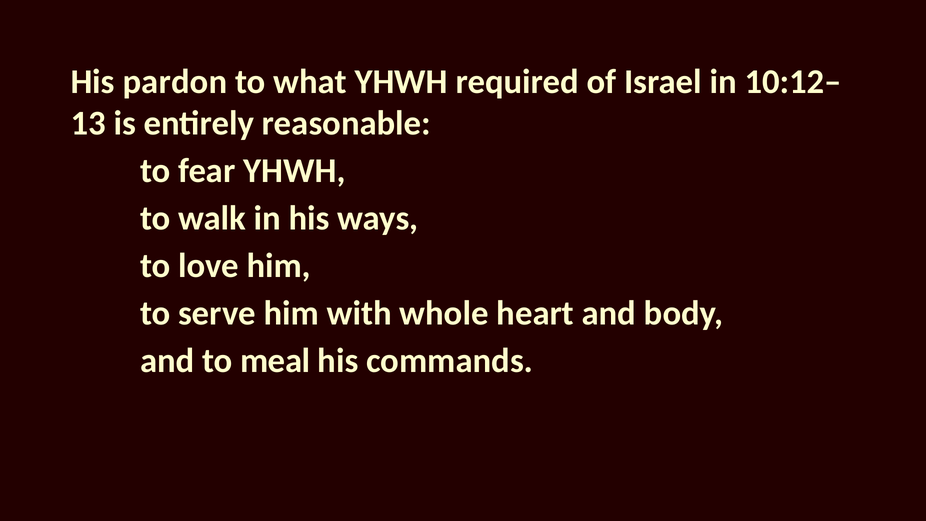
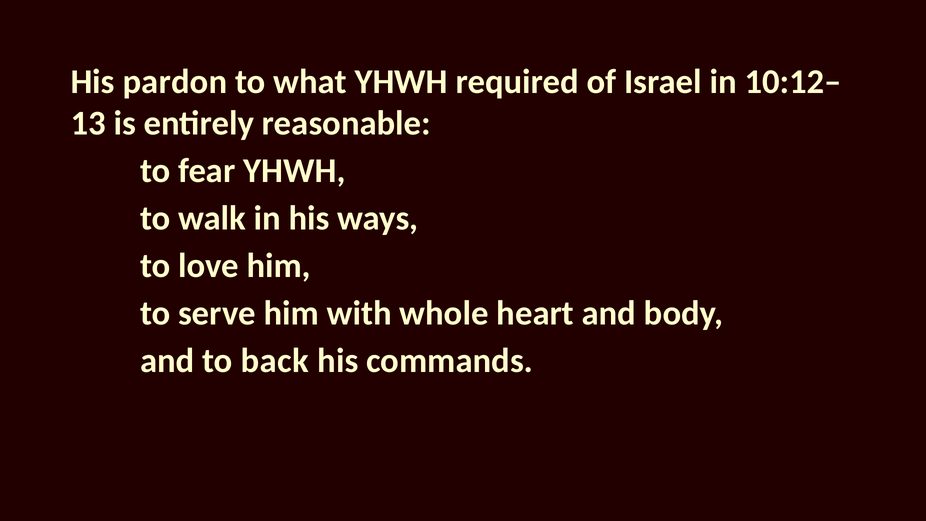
meal: meal -> back (275, 361)
